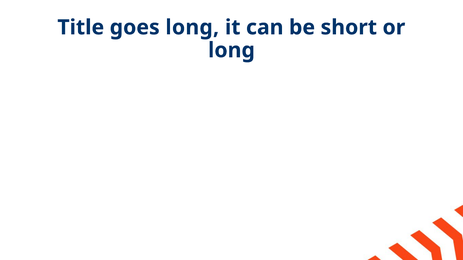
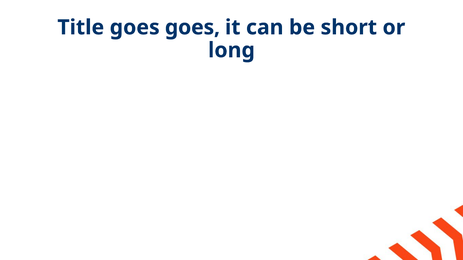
goes long: long -> goes (192, 27)
